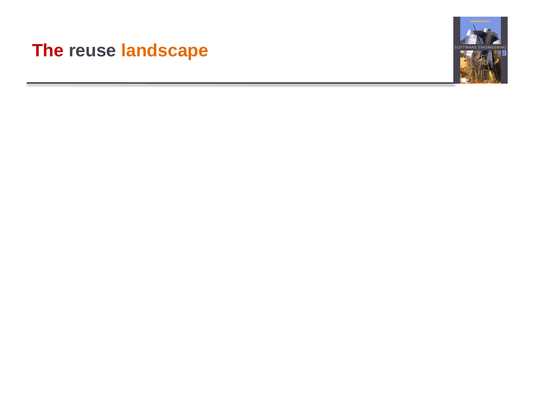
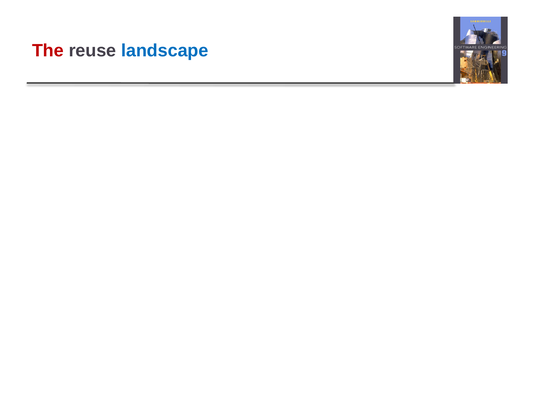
landscape colour: orange -> blue (165, 51)
